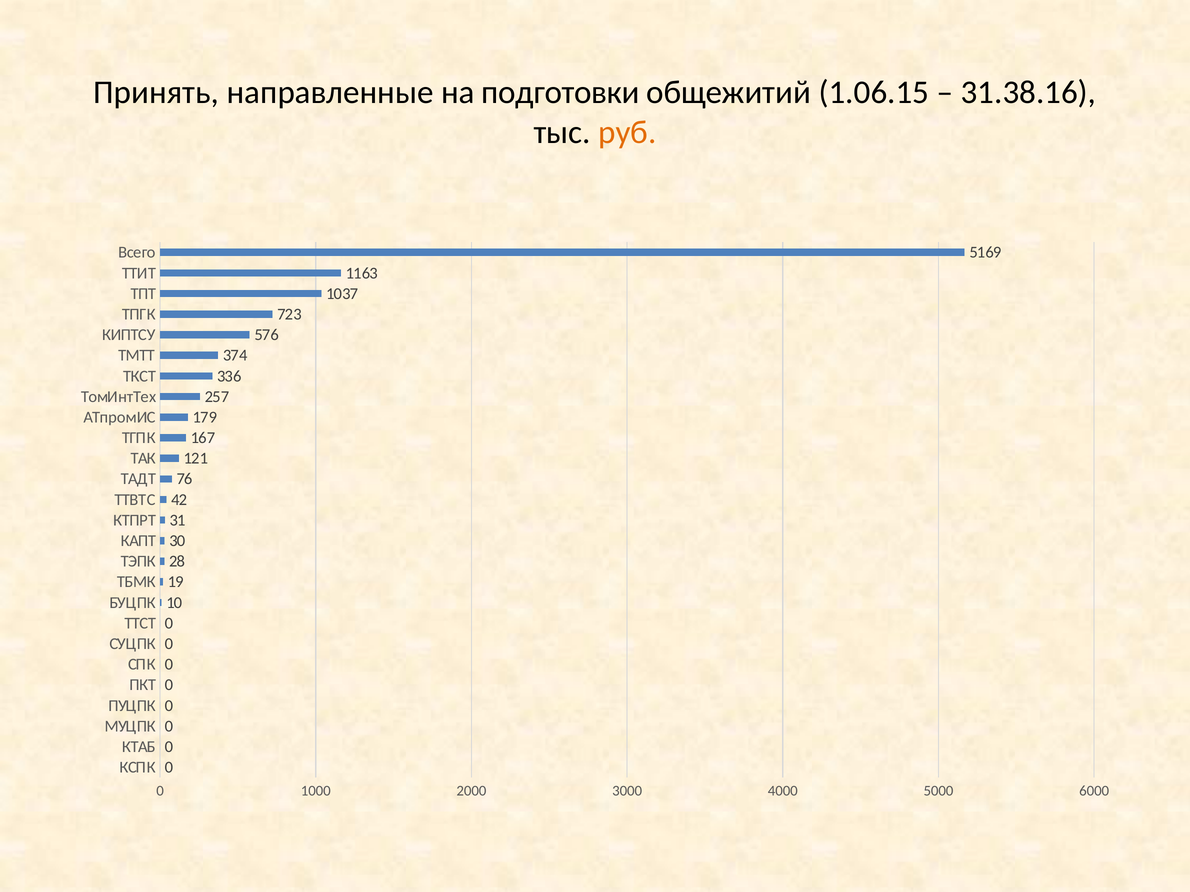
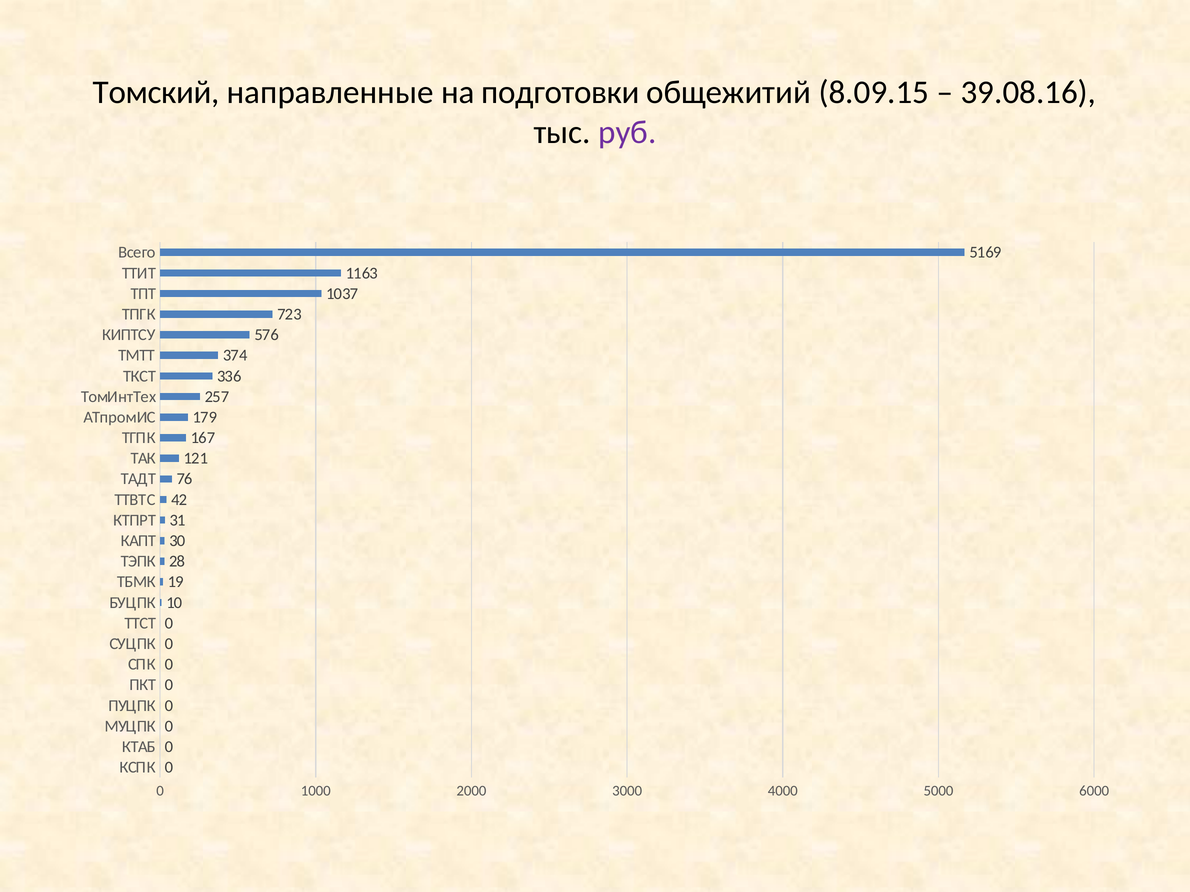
Принять: Принять -> Томский (156, 93)
1.06.15: 1.06.15 -> 8.09.15 (874, 93)
31.38.16: 31.38.16 -> 39.08.16 (1028, 93)
руб colour: orange -> purple (627, 132)
